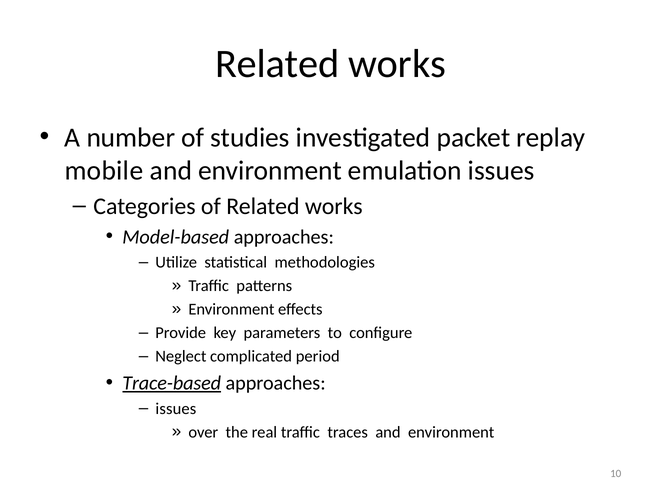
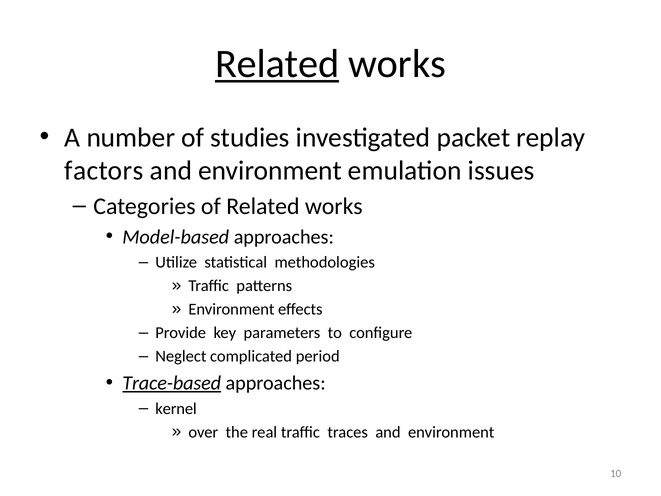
Related underline: none -> present (277, 64)
mobile: mobile -> factors (104, 170)
issues: issues -> kernel (176, 408)
